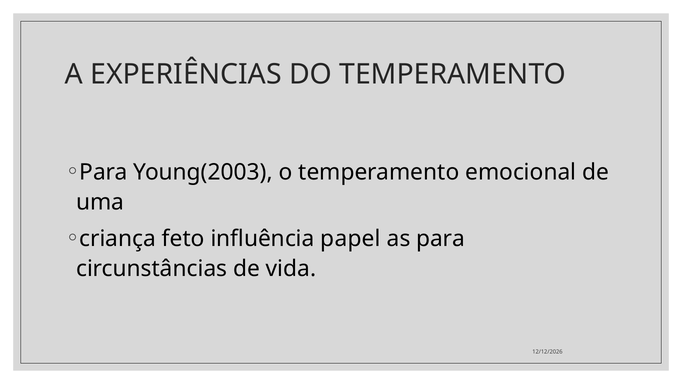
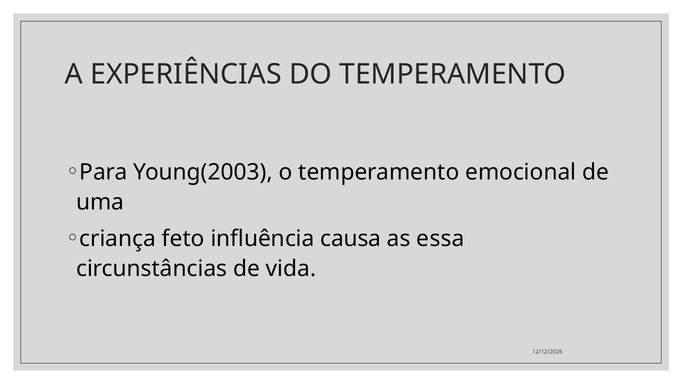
papel: papel -> causa (351, 238)
as para: para -> essa (440, 238)
